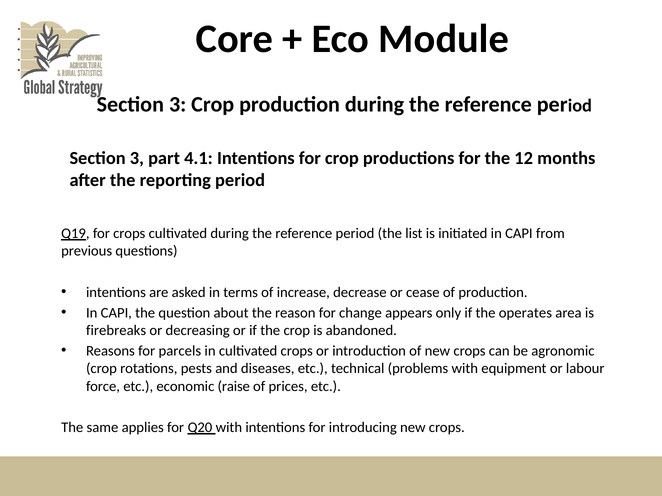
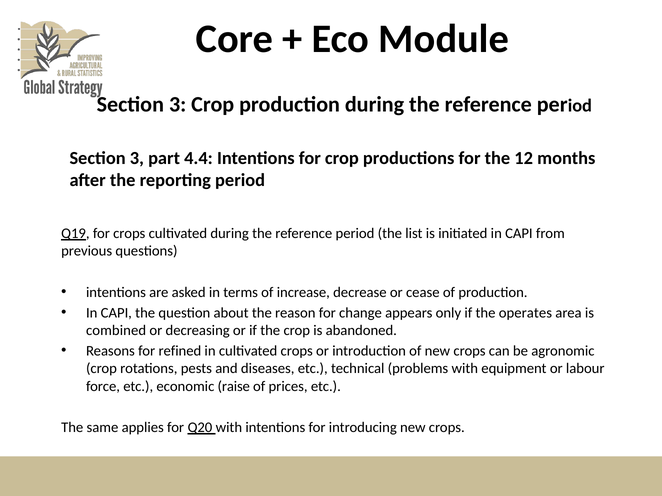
4.1: 4.1 -> 4.4 (198, 158)
firebreaks: firebreaks -> combined (116, 331)
parcels: parcels -> refined (180, 351)
